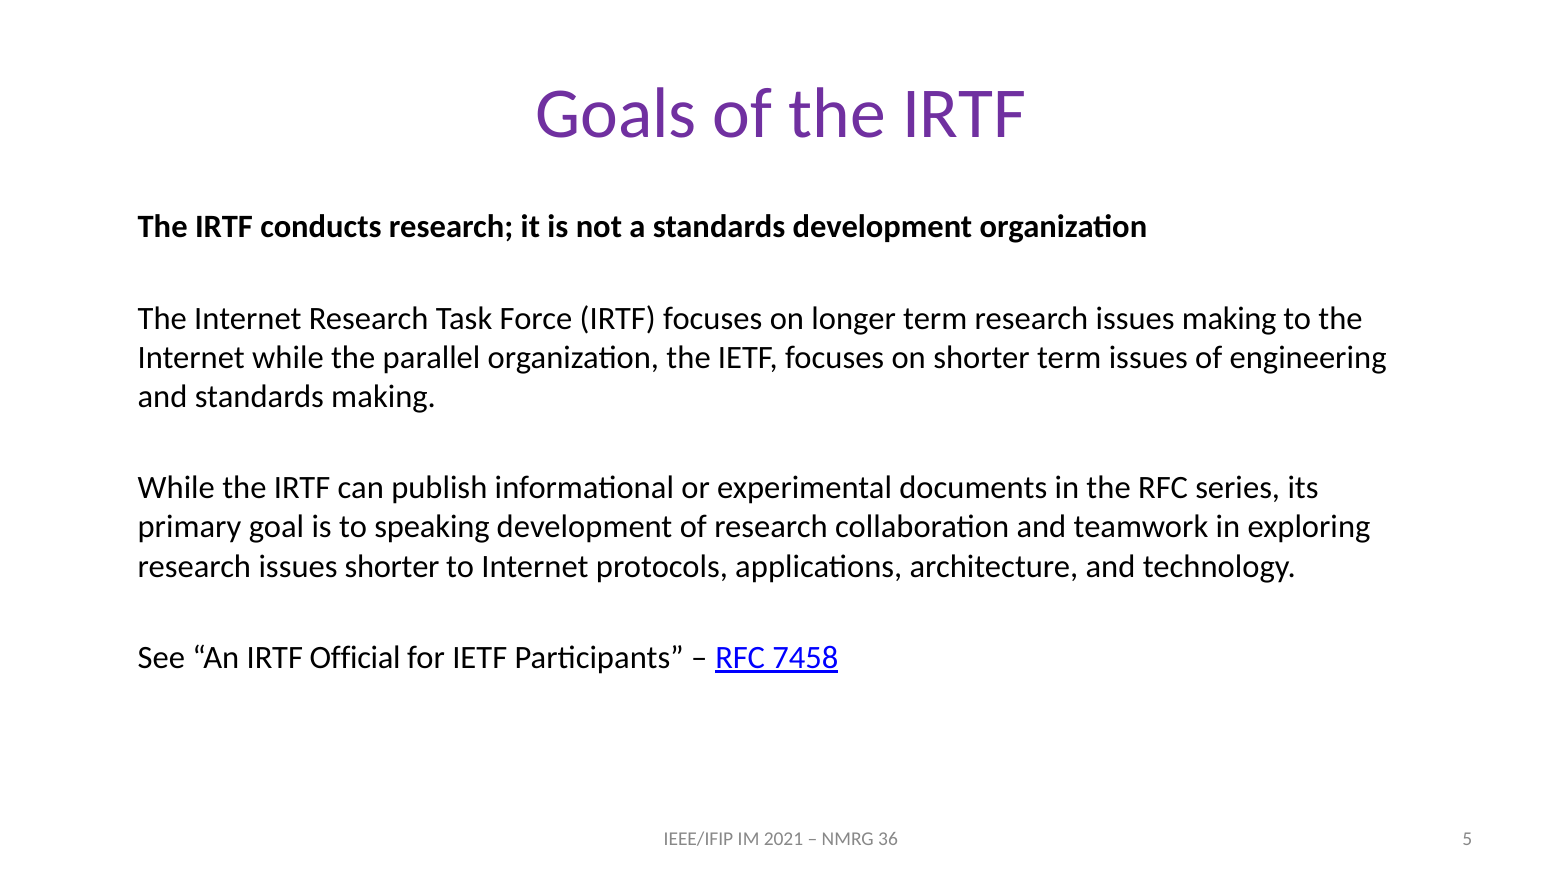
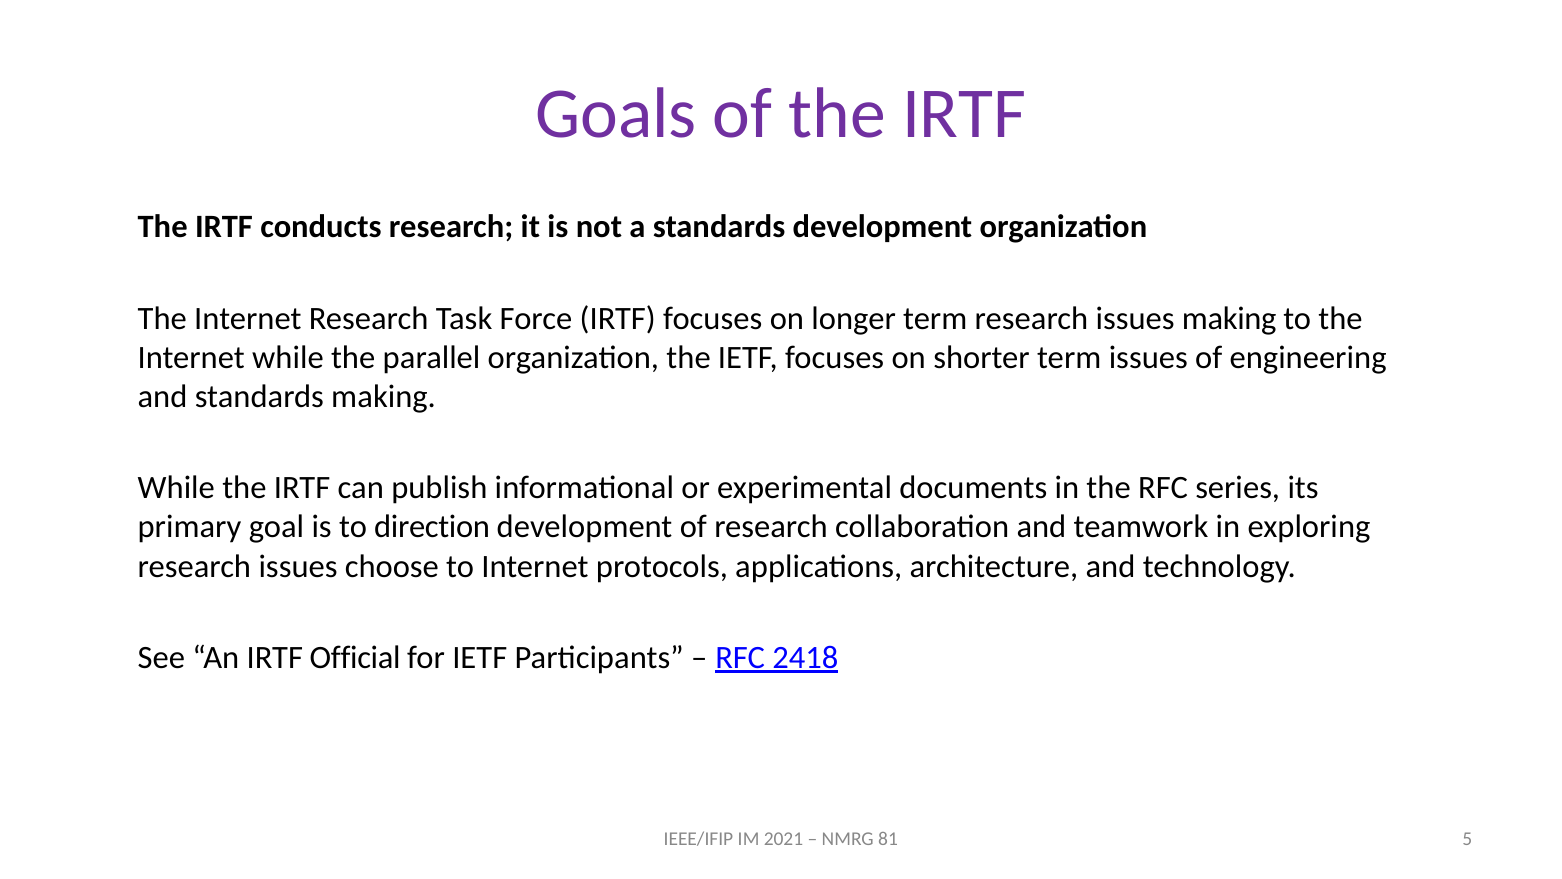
speaking: speaking -> direction (432, 527)
issues shorter: shorter -> choose (392, 566)
7458: 7458 -> 2418 (805, 657)
36: 36 -> 81 (888, 839)
